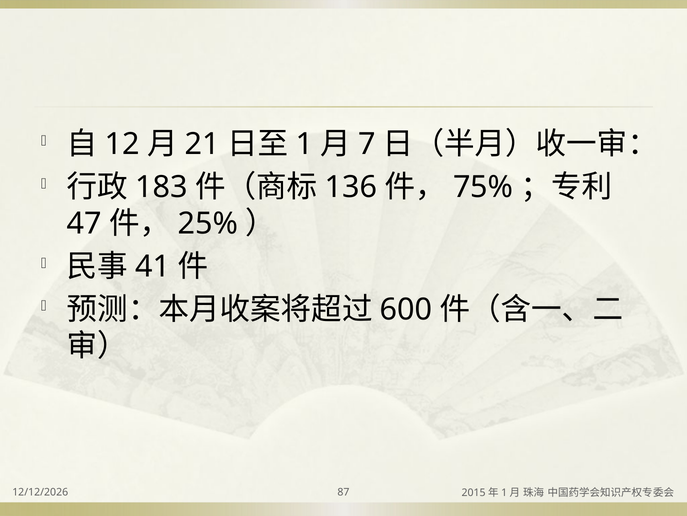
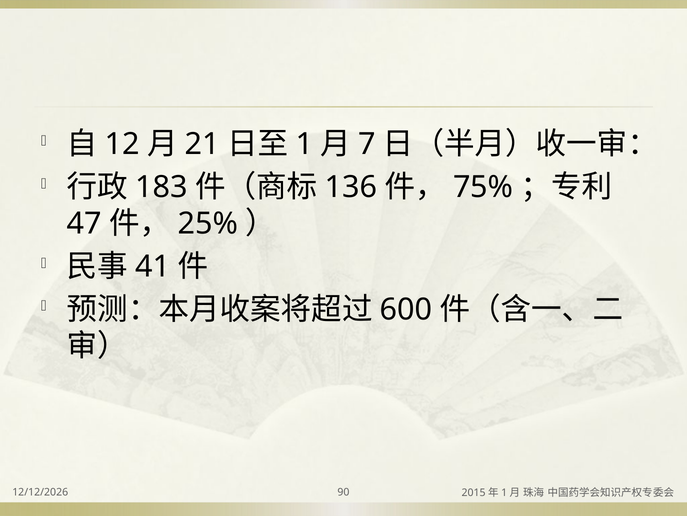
87: 87 -> 90 (343, 491)
